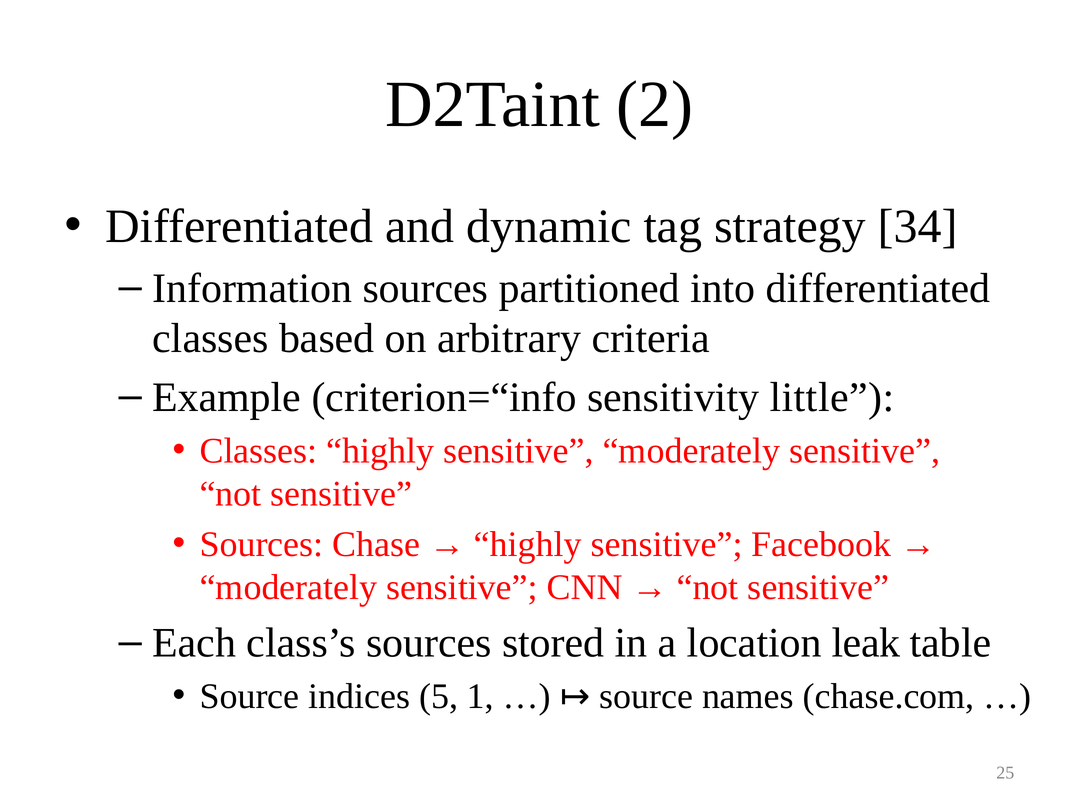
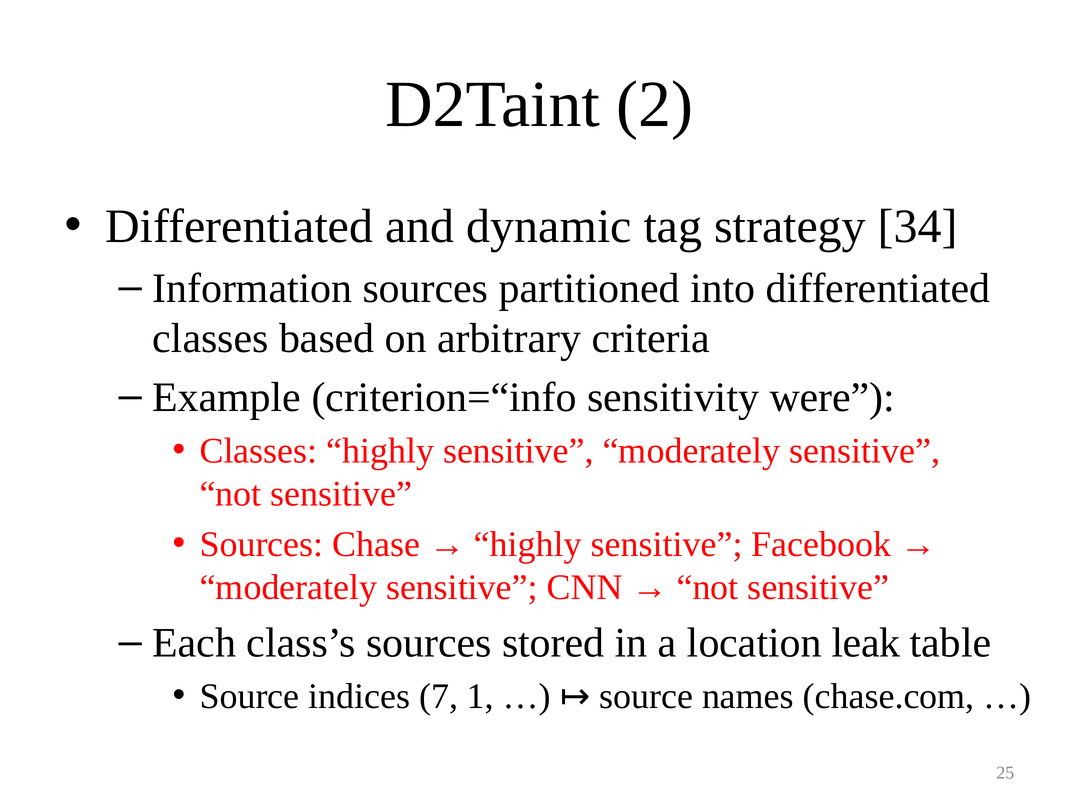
little: little -> were (832, 397)
5: 5 -> 7 (439, 697)
